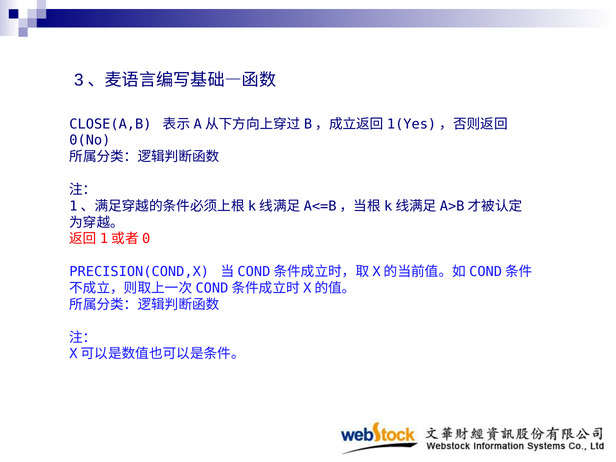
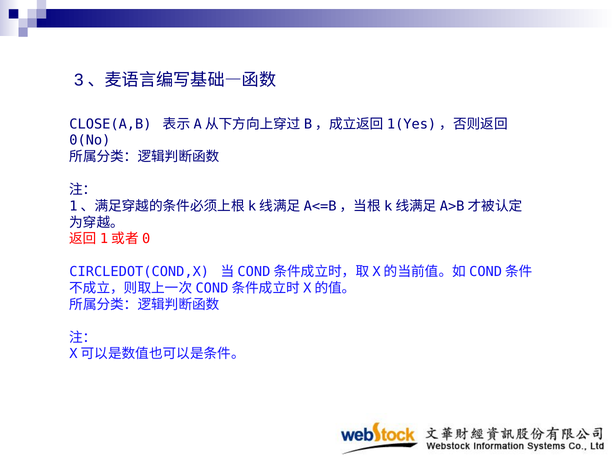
PRECISION(COND,X: PRECISION(COND,X -> CIRCLEDOT(COND,X (139, 272)
